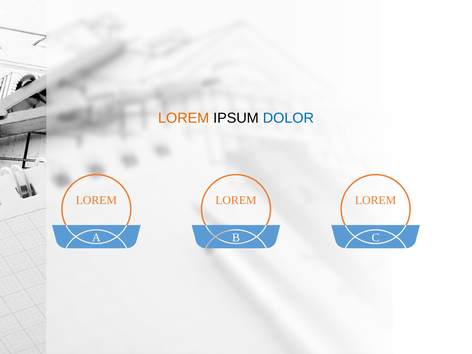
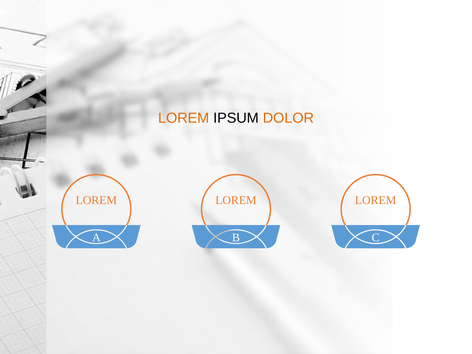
DOLOR colour: blue -> orange (288, 118)
